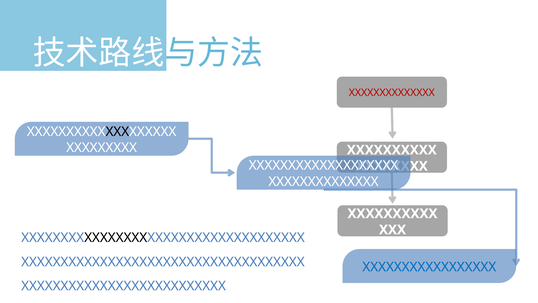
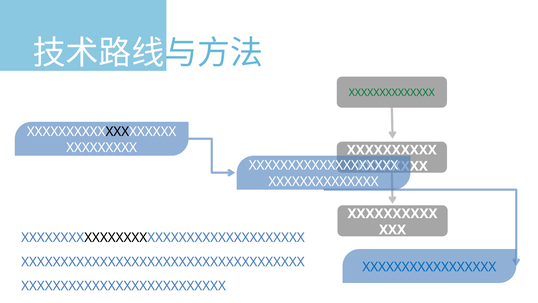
XXXXXXXXXXXXXX colour: red -> green (392, 93)
